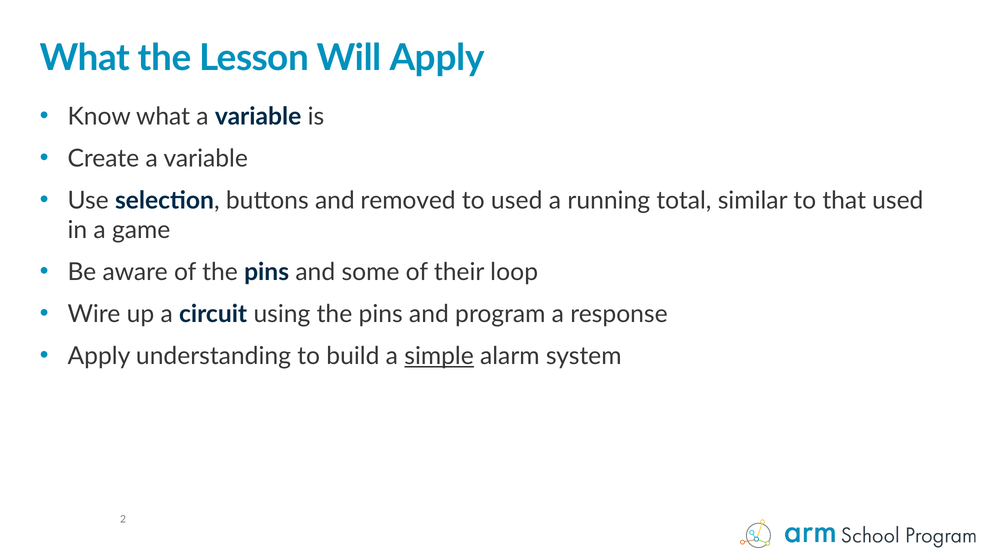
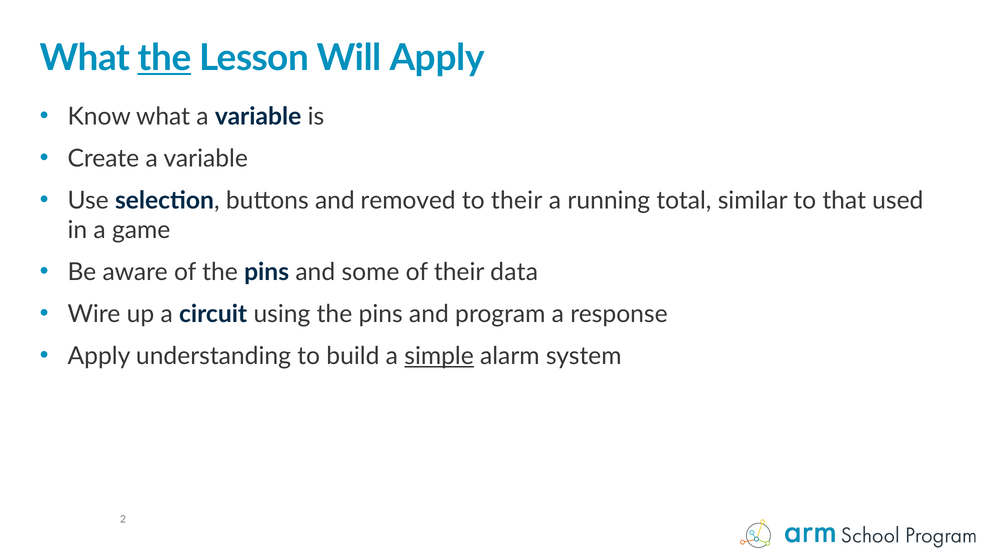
the underline: none -> present (165, 58)
to used: used -> their (517, 200)
loop: loop -> data (514, 272)
